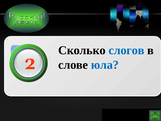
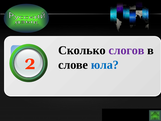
слогов colour: blue -> purple (126, 50)
